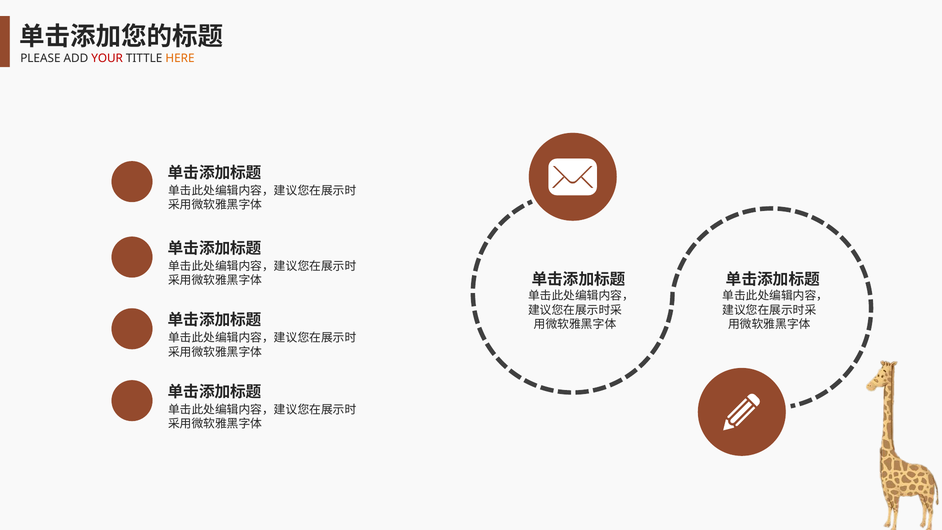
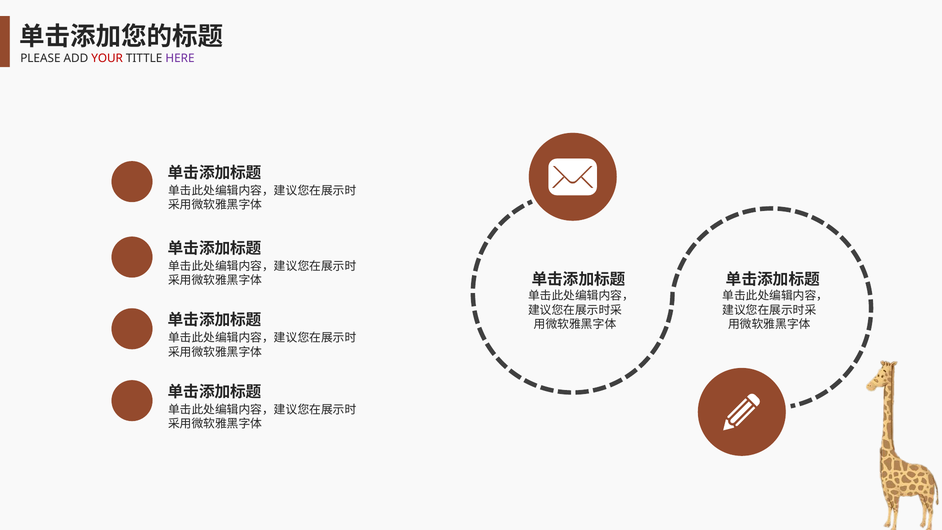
HERE colour: orange -> purple (180, 58)
